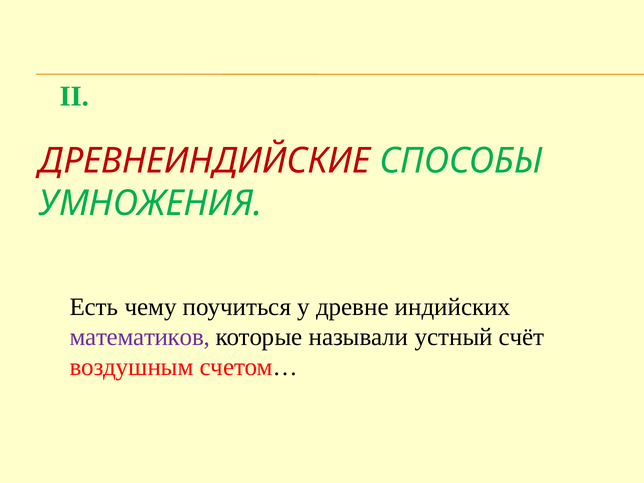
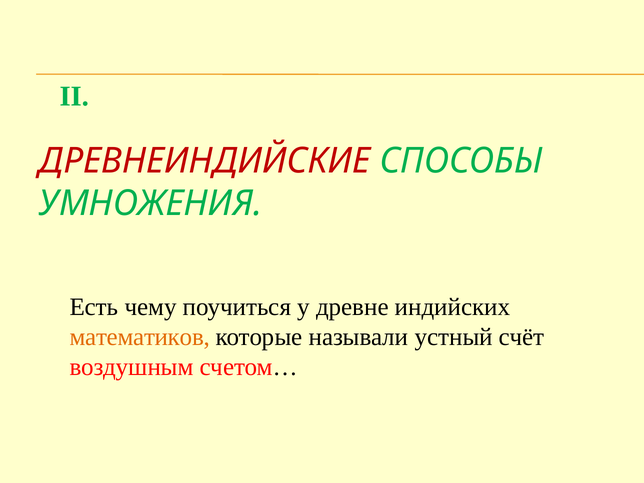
математиков colour: purple -> orange (140, 337)
